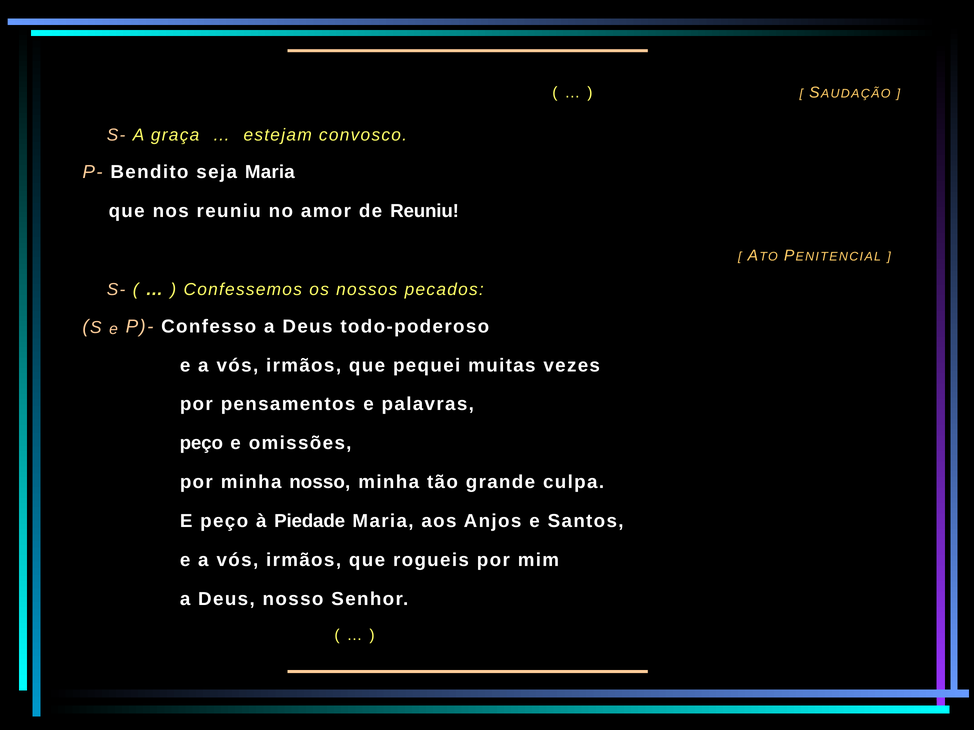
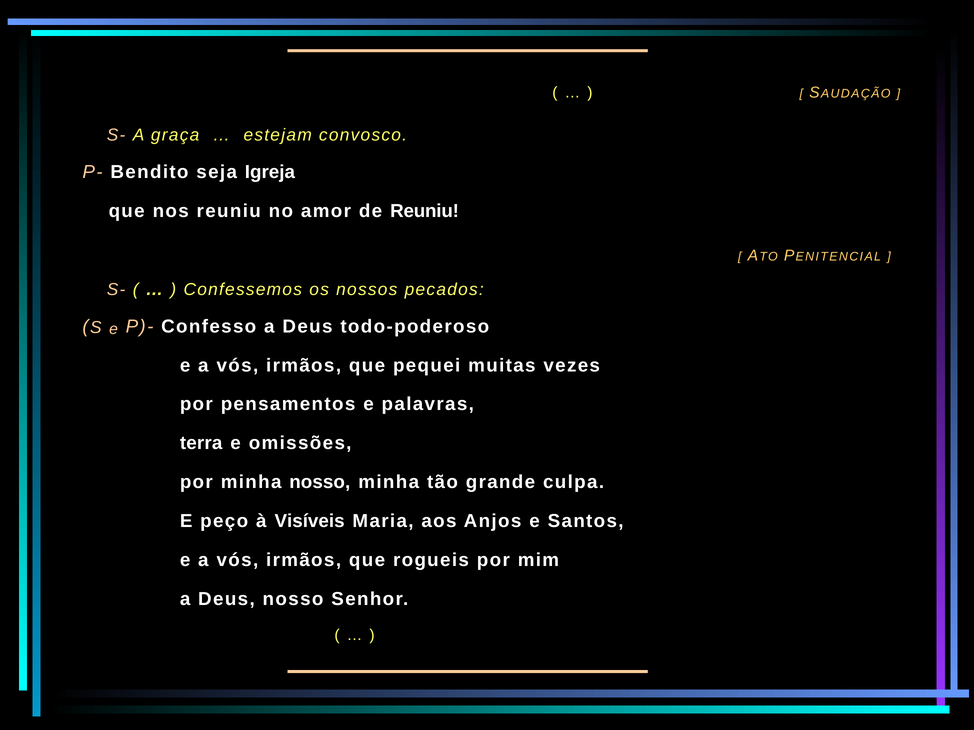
seja Maria: Maria -> Igreja (270, 172)
peço: peço -> terra (201, 443)
Piedade: Piedade -> Visíveis (310, 521)
